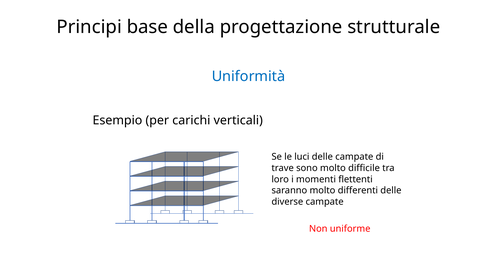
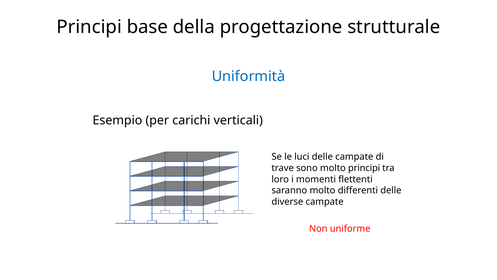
molto difficile: difficile -> principi (364, 168)
